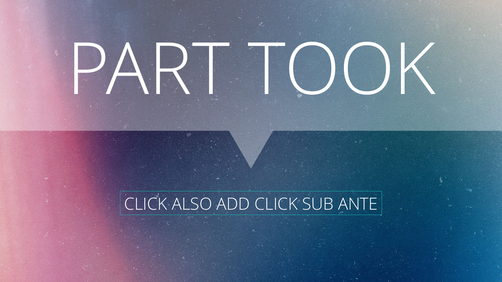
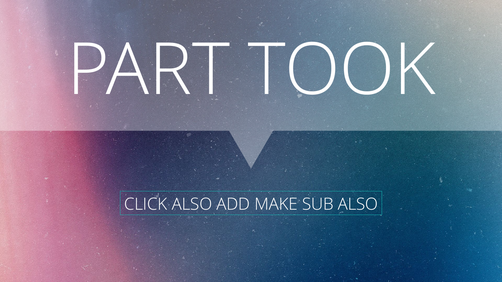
ADD CLICK: CLICK -> MAKE (276, 205)
SUB ANTE: ANTE -> ALSO (358, 205)
